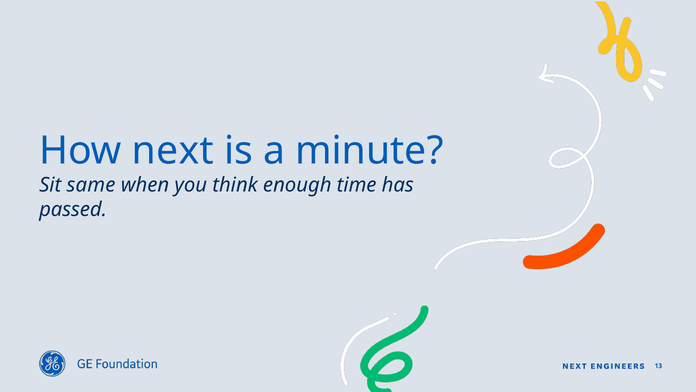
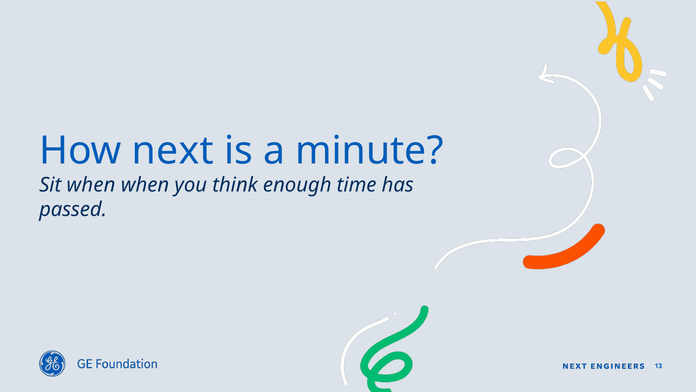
Sit same: same -> when (91, 185)
